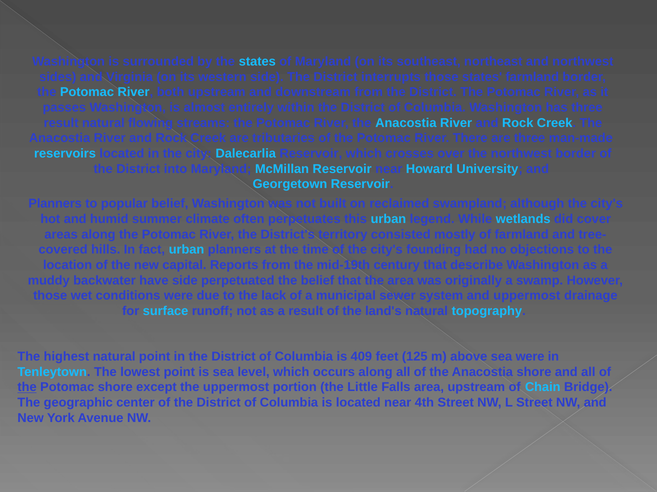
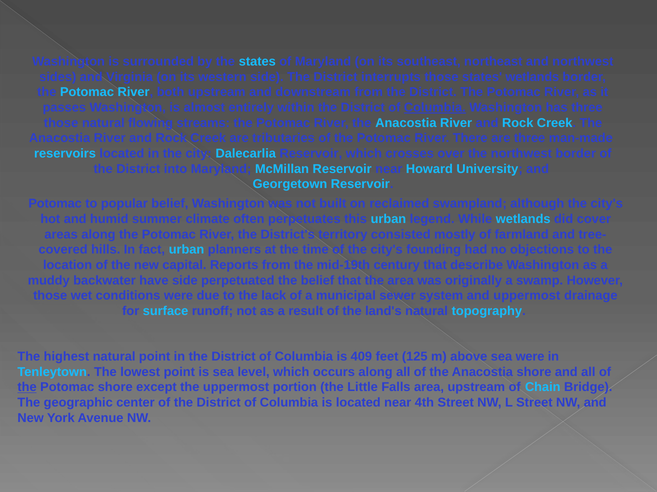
states farmland: farmland -> wetlands (532, 77)
Columbia underline: none -> present (435, 108)
result: result -> those (61, 123)
Planners: Planners -> Potomac (55, 204)
